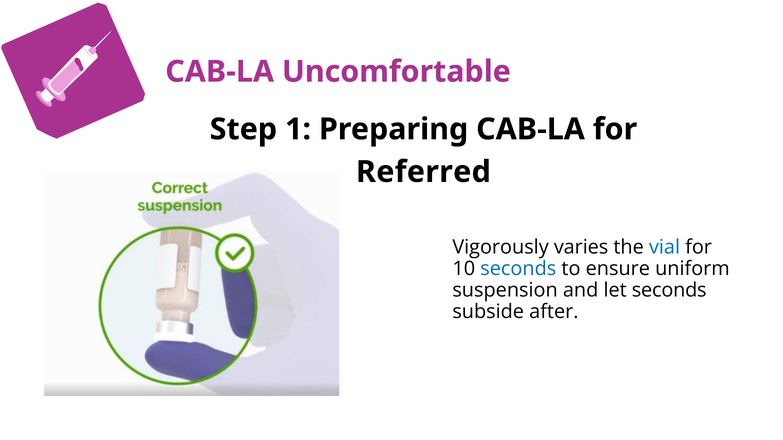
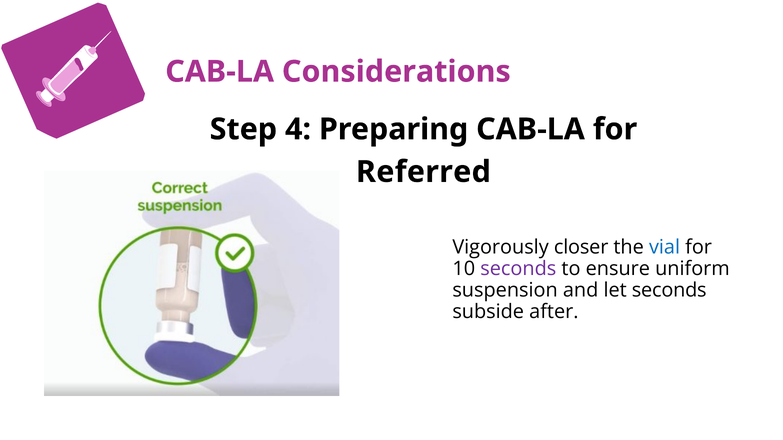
Uncomfortable: Uncomfortable -> Considerations (396, 72)
1: 1 -> 4 (298, 129)
varies: varies -> closer (581, 247)
seconds colour: blue -> purple (518, 269)
